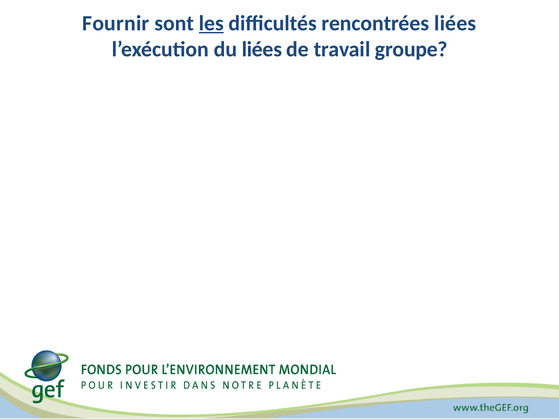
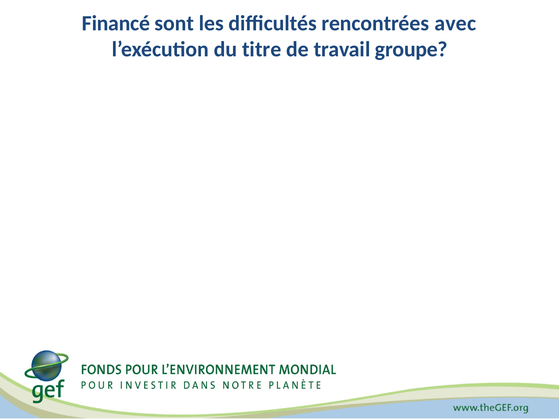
Fournir: Fournir -> Financé (116, 23)
les underline: present -> none (211, 23)
rencontrées liées: liées -> avec (455, 23)
du liées: liées -> titre (262, 49)
